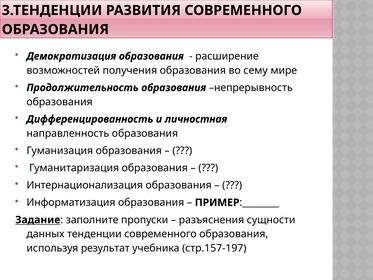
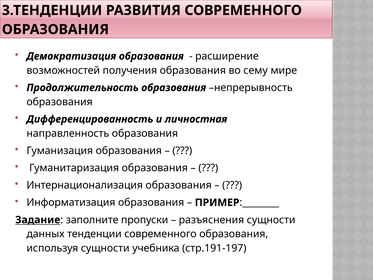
используя результат: результат -> сущности (105, 248)
стр.157-197: стр.157-197 -> стр.191-197 (214, 248)
